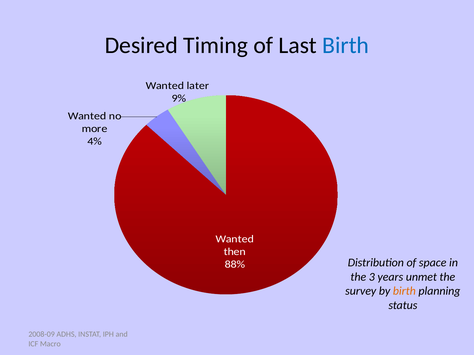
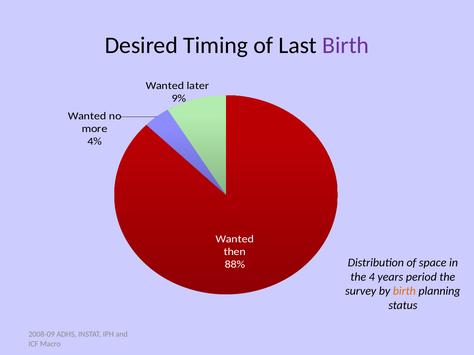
Birth colour: blue -> purple (346, 46)
3: 3 -> 4 (372, 277)
unmet: unmet -> period (421, 277)
